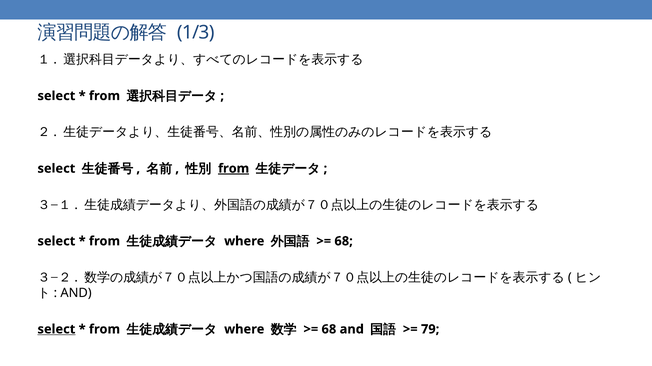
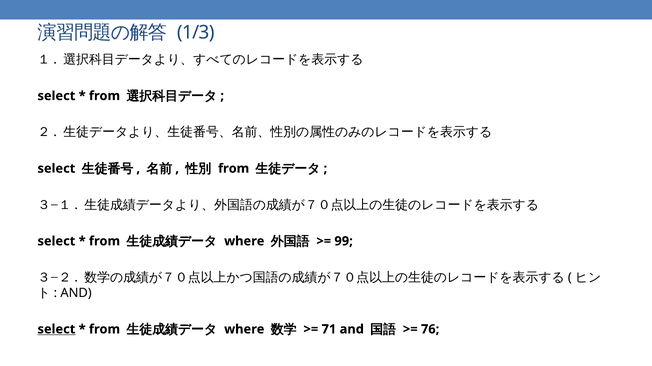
from underline: present -> none (234, 169)
68: 68 -> 99 (344, 242)
68: 68 -> 71 (329, 330)
79: 79 -> 76 (430, 330)
